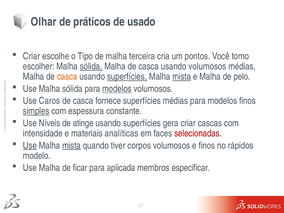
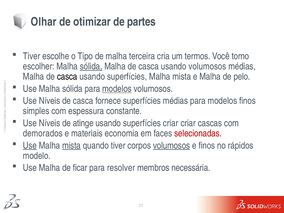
práticos: práticos -> otimizar (92, 22)
usado: usado -> partes (141, 22)
Criar: Criar -> Tiver (32, 56)
pontos: pontos -> termos (197, 56)
casca colour: orange -> black (67, 77)
superfícies underline: present -> none (127, 77)
mista underline: present -> none (182, 77)
Caros: Caros -> Níveis (50, 101)
simples underline: present -> none (36, 111)
superfícies gera: gera -> criar (171, 123)
intensidade: intensidade -> demorados (43, 133)
analíticas: analíticas -> economia (122, 133)
volumosos underline: none -> present (172, 145)
aplicada: aplicada -> resolver (121, 168)
especificar: especificar -> necessária (191, 168)
